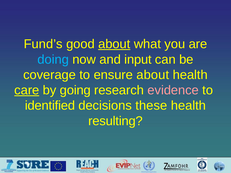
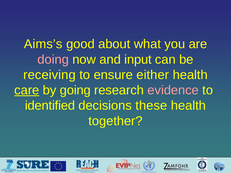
Fund’s: Fund’s -> Aims’s (43, 44)
about underline: present -> none (114, 44)
doing colour: light blue -> pink (53, 60)
coverage: coverage -> receiving (49, 75)
ensure about: about -> either (153, 75)
resulting: resulting -> together (115, 121)
